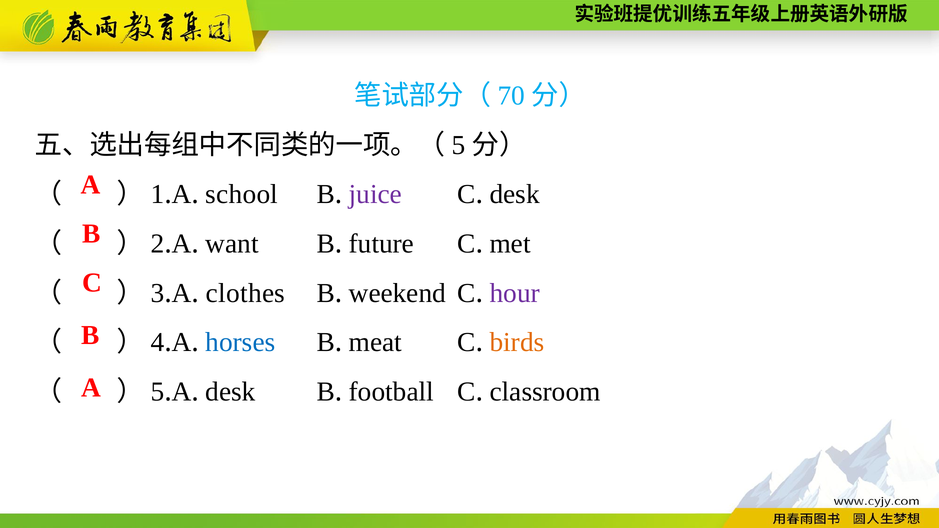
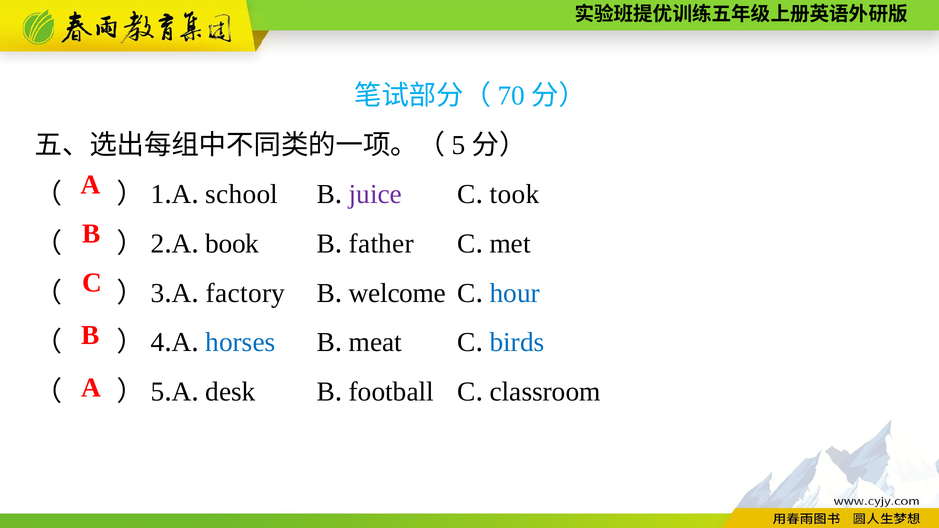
desk: desk -> took (515, 194)
want: want -> book (232, 244)
future: future -> father (381, 244)
clothes: clothes -> factory (246, 293)
weekend: weekend -> welcome (397, 293)
hour colour: purple -> blue (515, 293)
birds colour: orange -> blue (517, 342)
